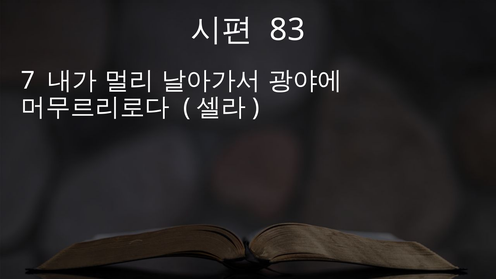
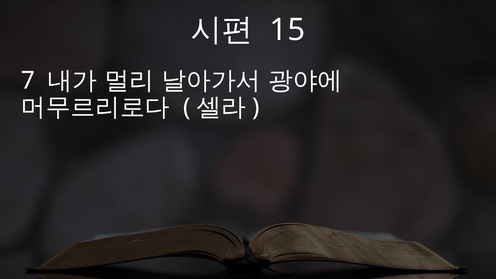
83: 83 -> 15 (287, 30)
